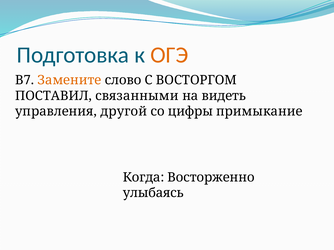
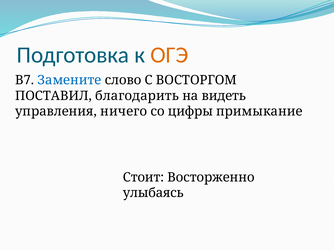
Замените colour: orange -> blue (69, 80)
связанными: связанными -> благодарить (137, 96)
другой: другой -> ничего (124, 112)
Когда: Когда -> Стоит (144, 178)
